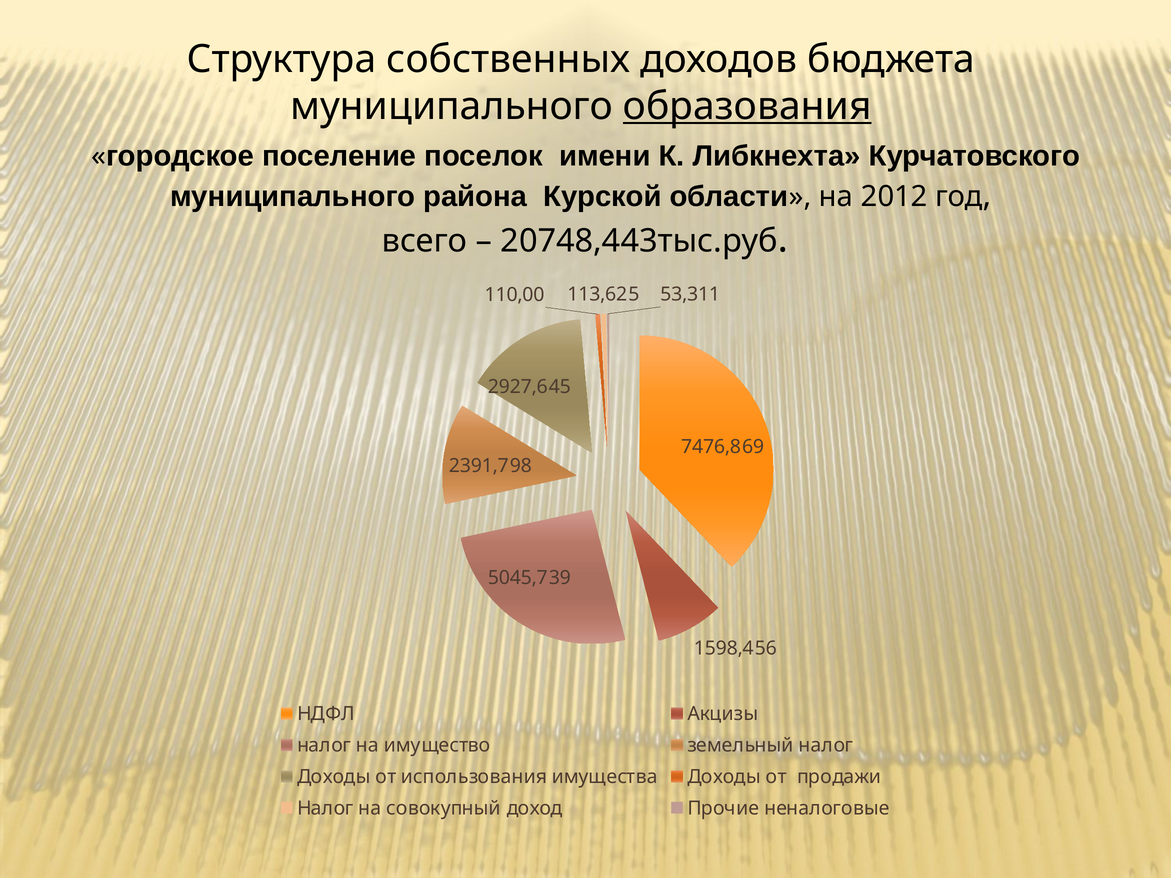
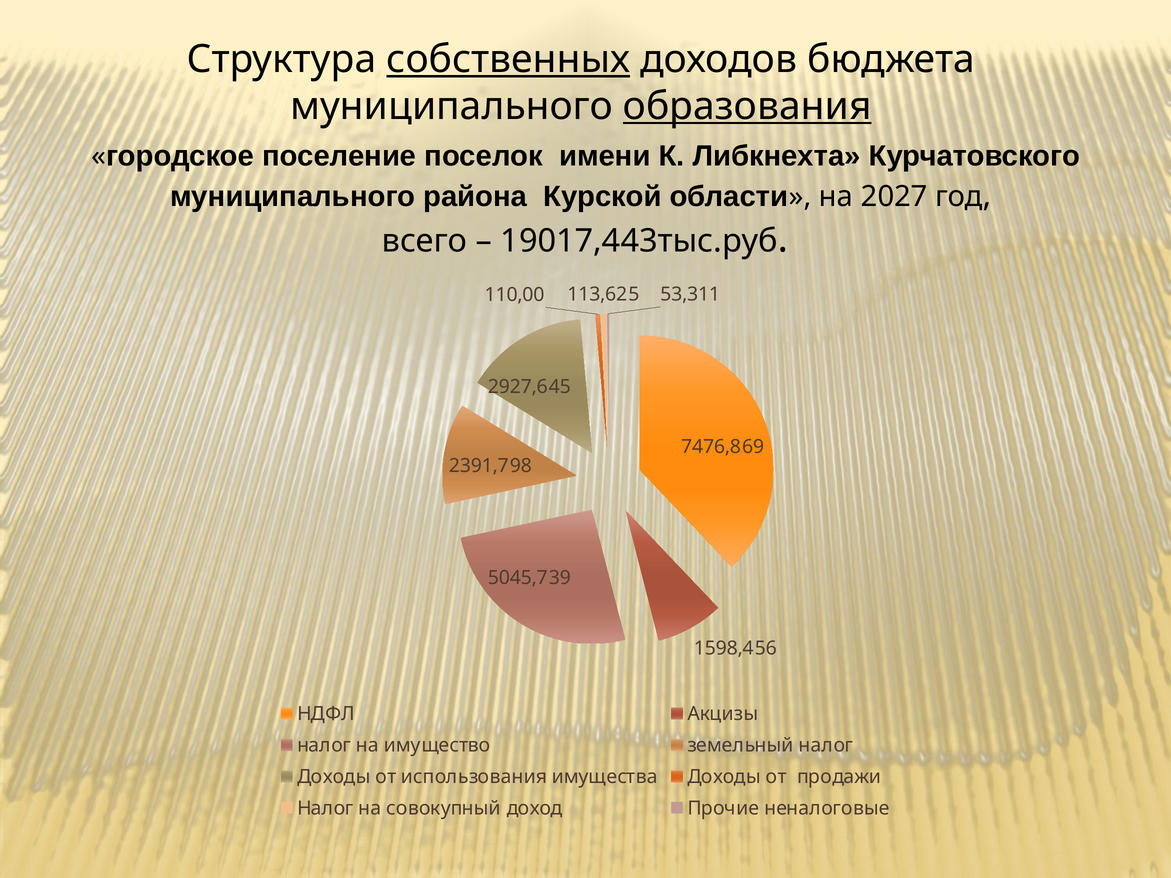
собственных underline: none -> present (508, 59)
2012: 2012 -> 2027 (894, 197)
20748,443тыс.руб: 20748,443тыс.руб -> 19017,443тыс.руб (639, 241)
